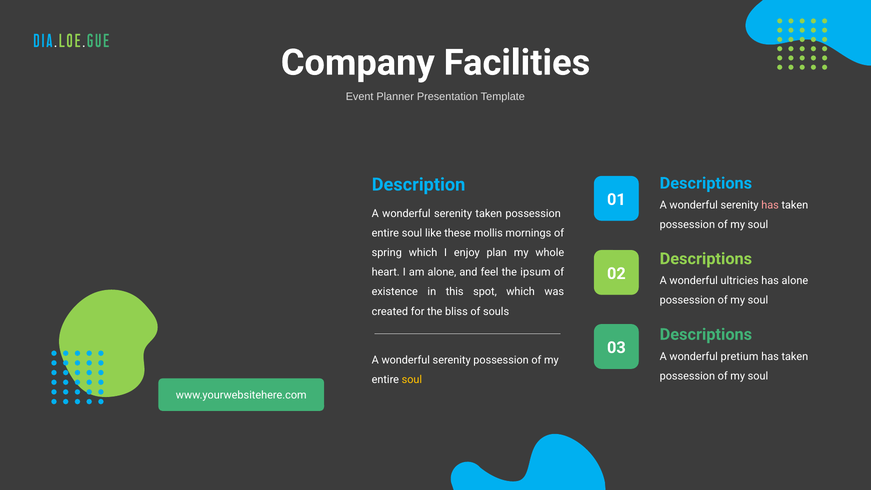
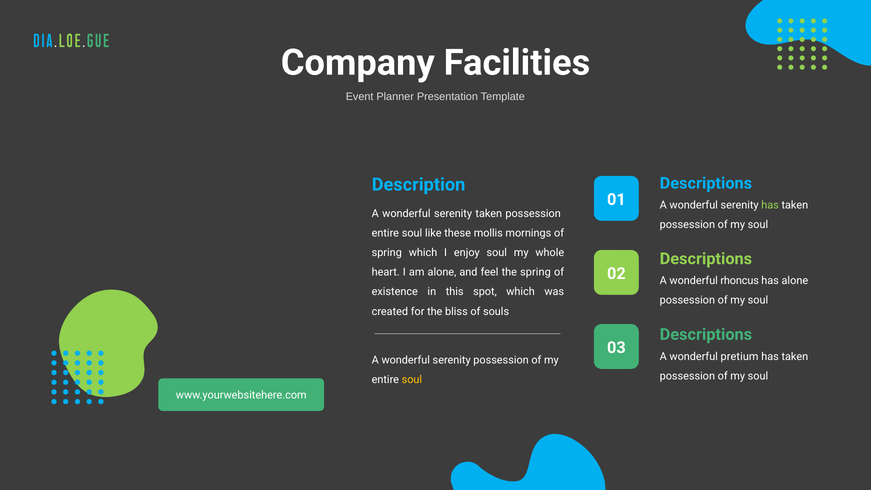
has colour: pink -> light green (770, 205)
enjoy plan: plan -> soul (497, 253)
the ipsum: ipsum -> spring (535, 272)
ultricies: ultricies -> rhoncus (740, 281)
